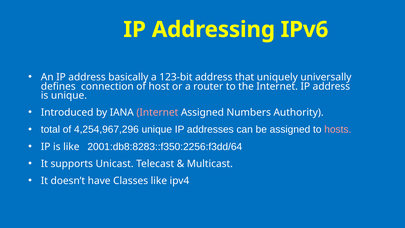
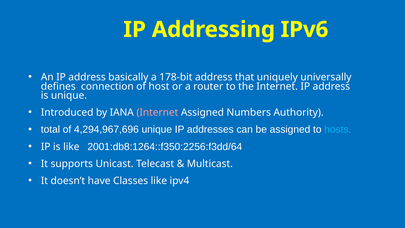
123-bit: 123-bit -> 178-bit (176, 77)
4,254,967,296: 4,254,967,296 -> 4,294,967,696 (106, 129)
hosts colour: pink -> light blue (338, 129)
2001:db8:8283::f350:2256:f3dd/64: 2001:db8:8283::f350:2256:f3dd/64 -> 2001:db8:1264::f350:2256:f3dd/64 (165, 147)
